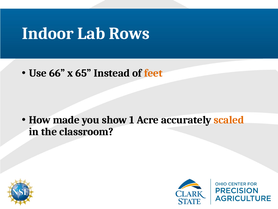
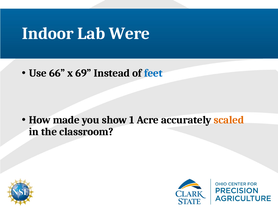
Rows: Rows -> Were (129, 33)
65: 65 -> 69 (83, 73)
feet colour: orange -> blue (153, 73)
